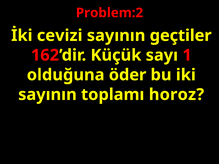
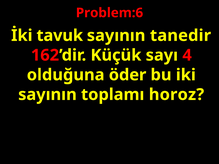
Problem:2: Problem:2 -> Problem:6 (109, 13)
cevizi: cevizi -> tavuk (60, 36)
geçtiler: geçtiler -> tanedir (181, 36)
1: 1 -> 4 (187, 55)
